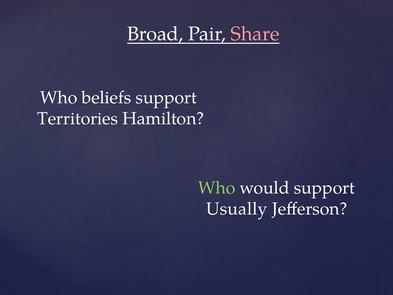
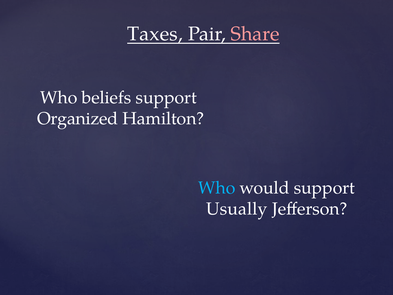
Broad: Broad -> Taxes (155, 34)
Territories: Territories -> Organized (78, 118)
Who colour: light green -> light blue (217, 188)
